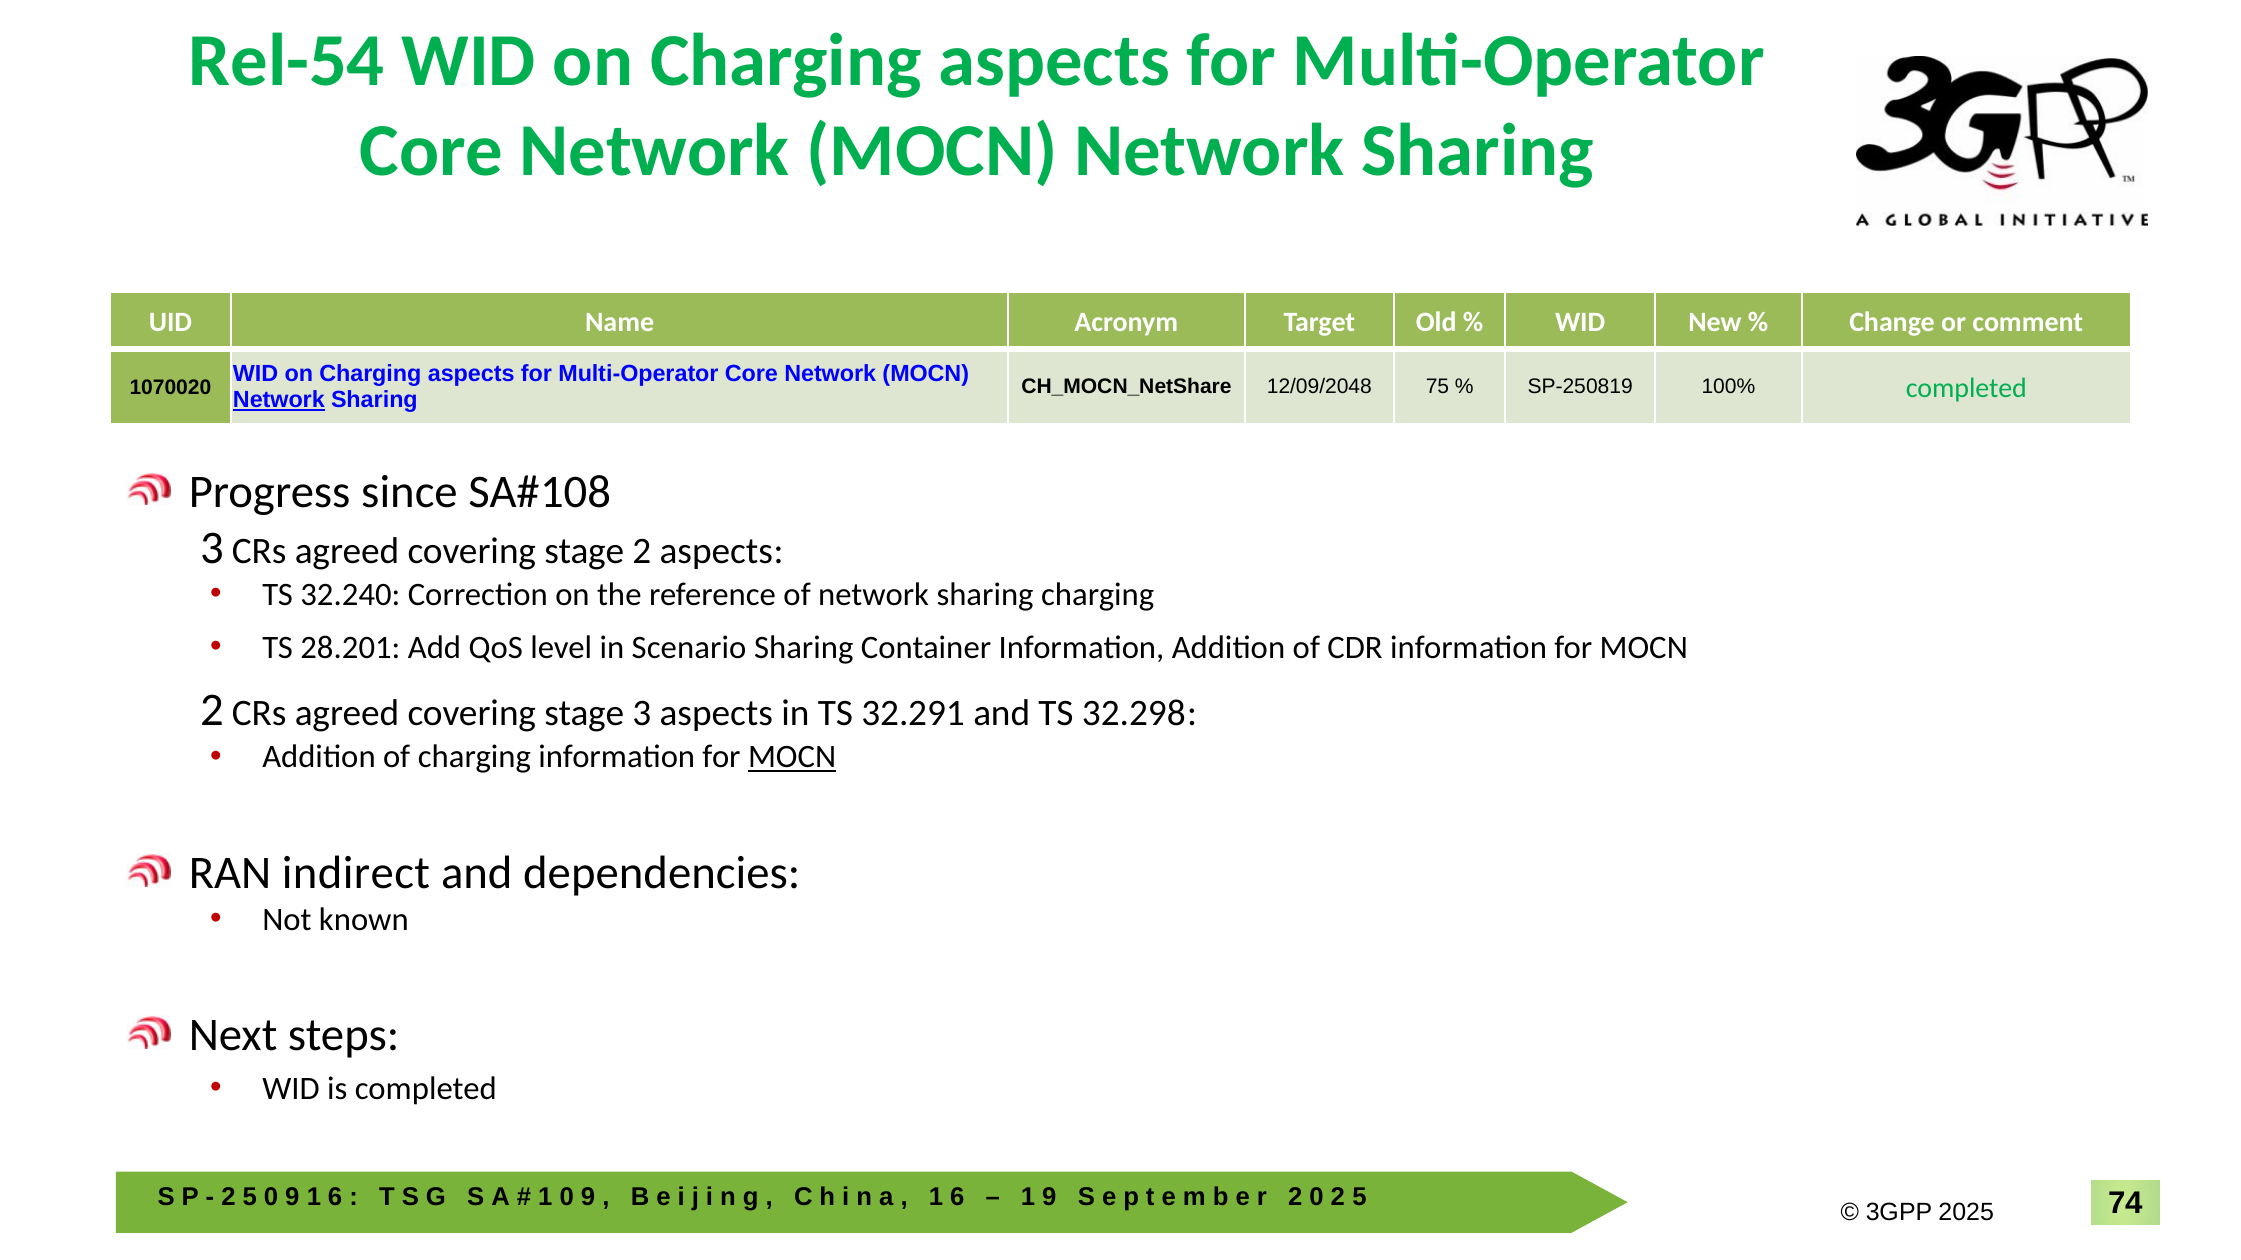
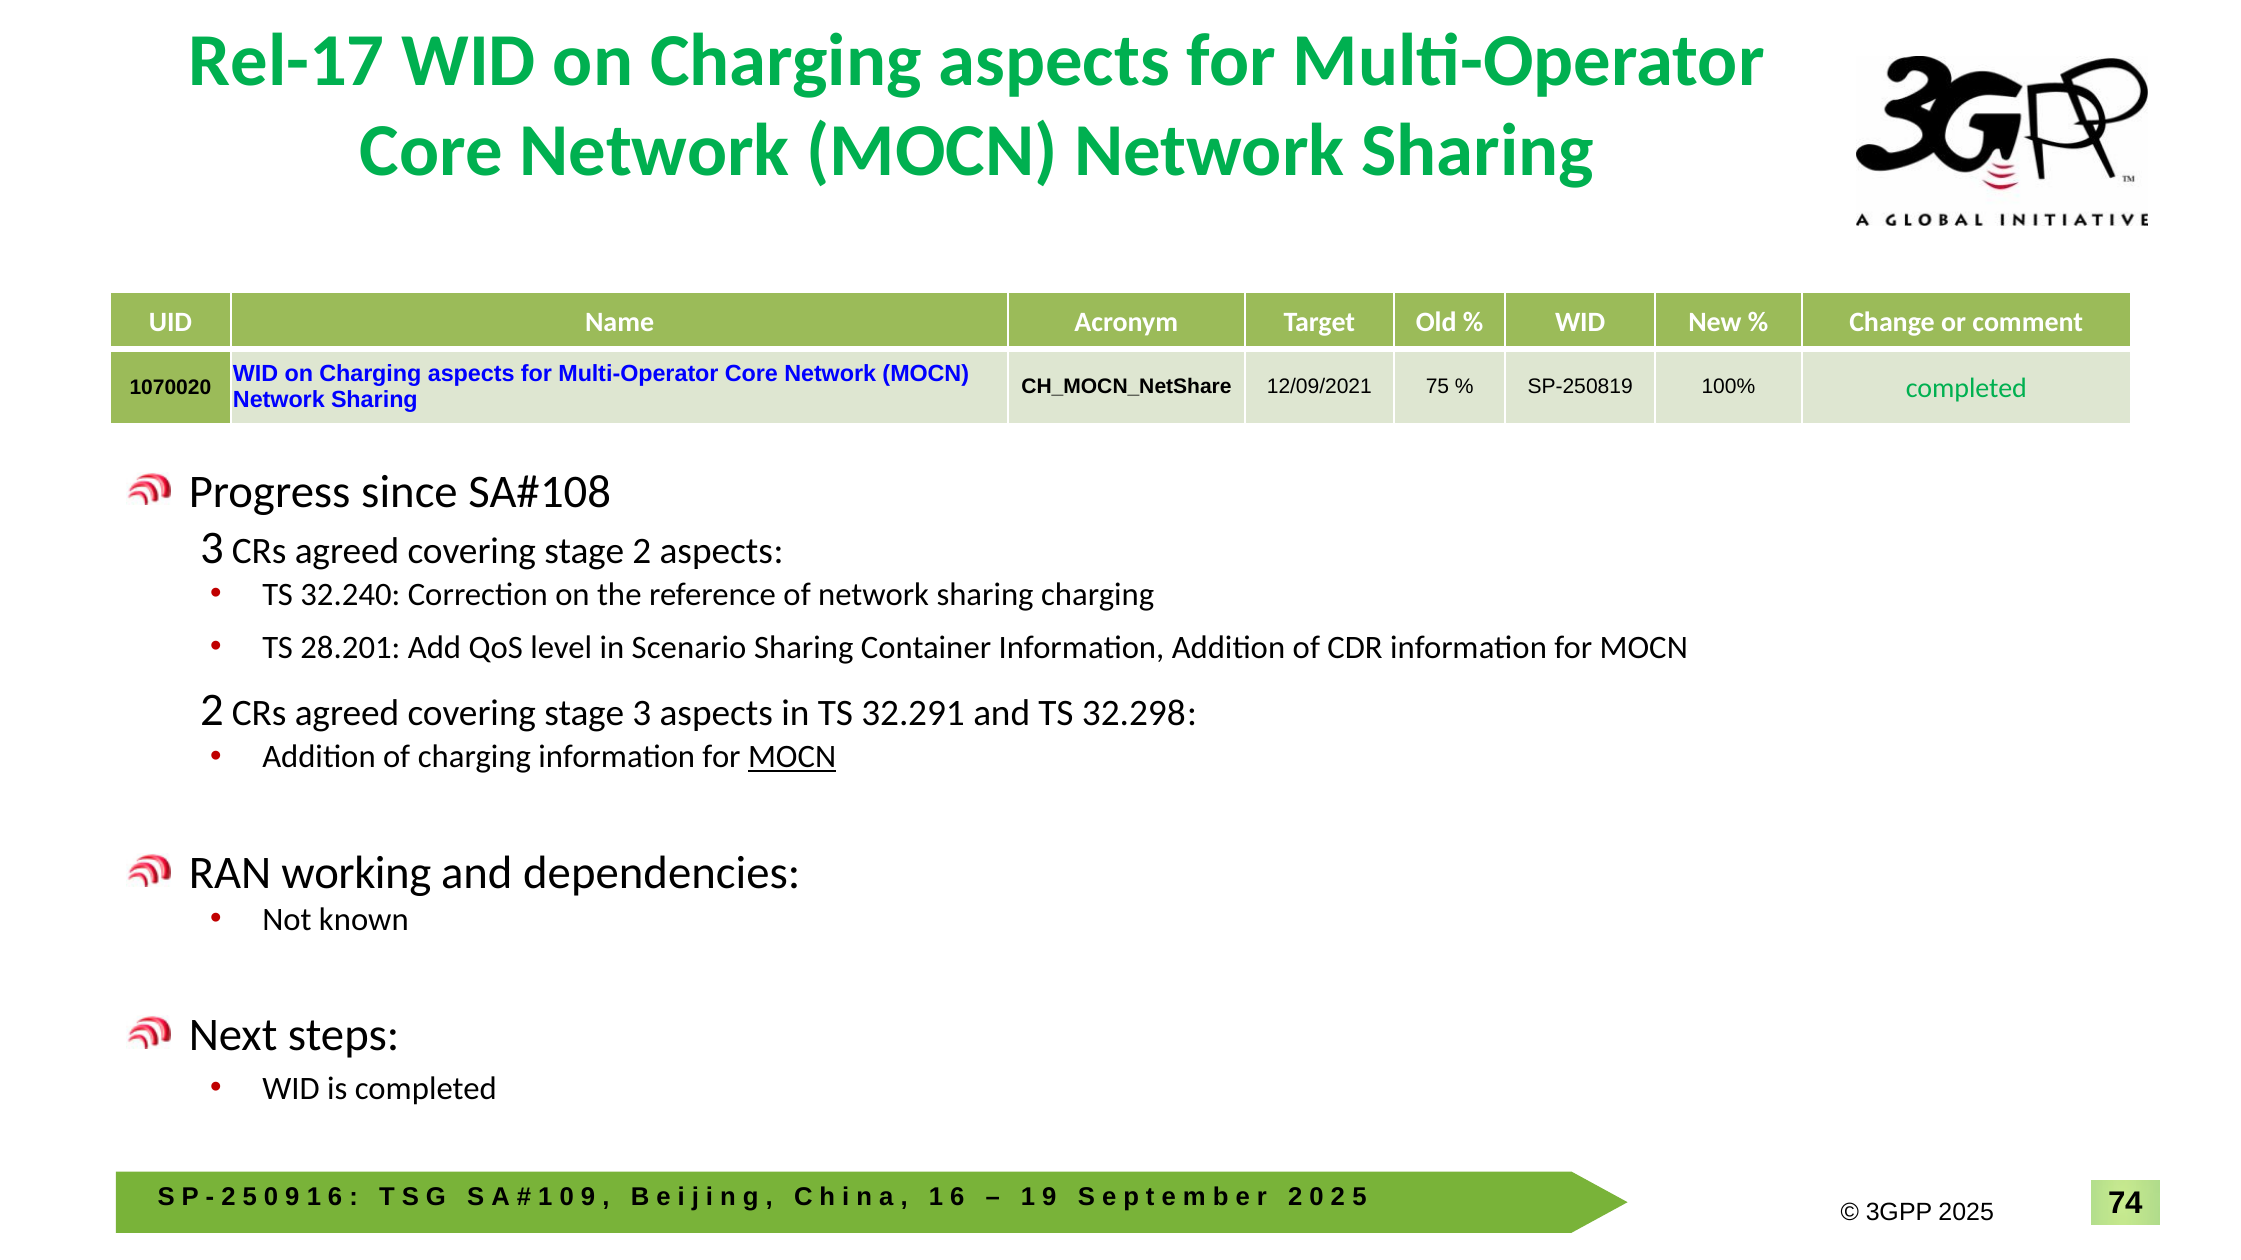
Rel-54: Rel-54 -> Rel-17 (287, 61)
12/09/2048: 12/09/2048 -> 12/09/2021 (1319, 387)
Network underline: present -> none (279, 400)
indirect: indirect -> working (356, 873)
